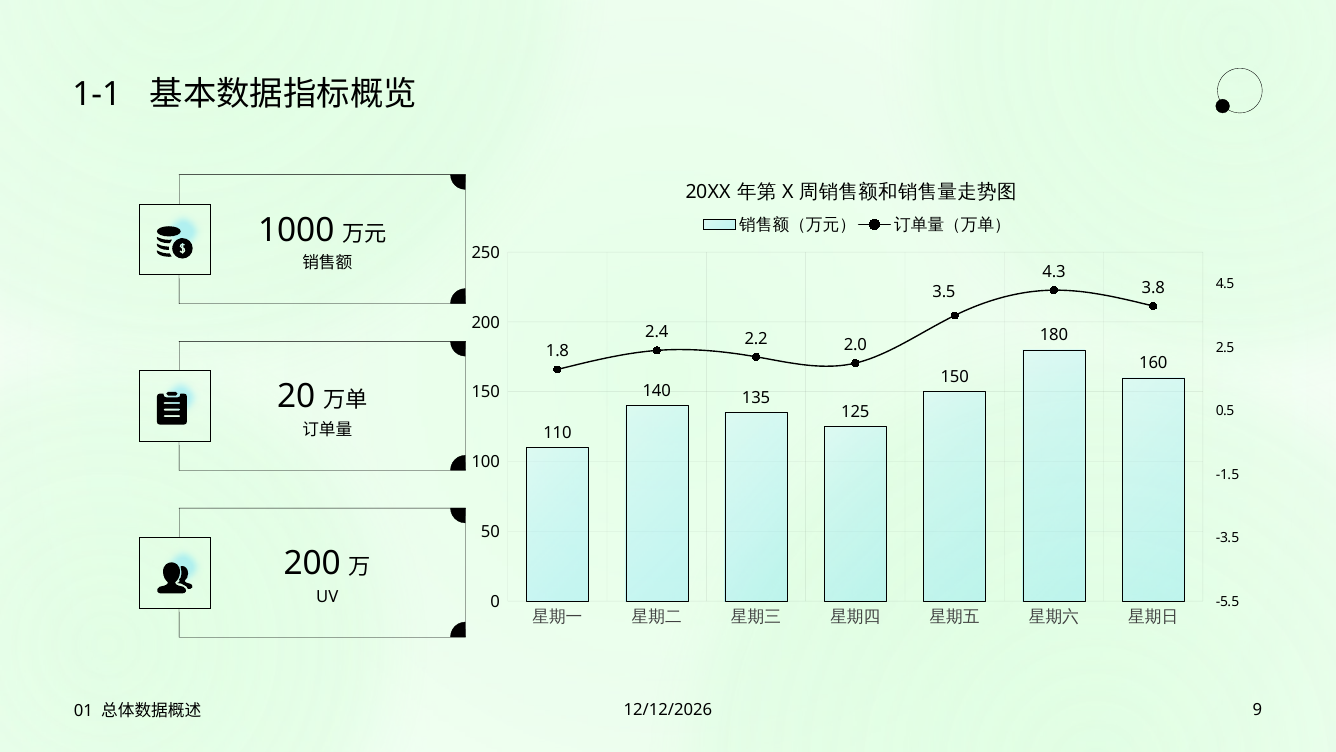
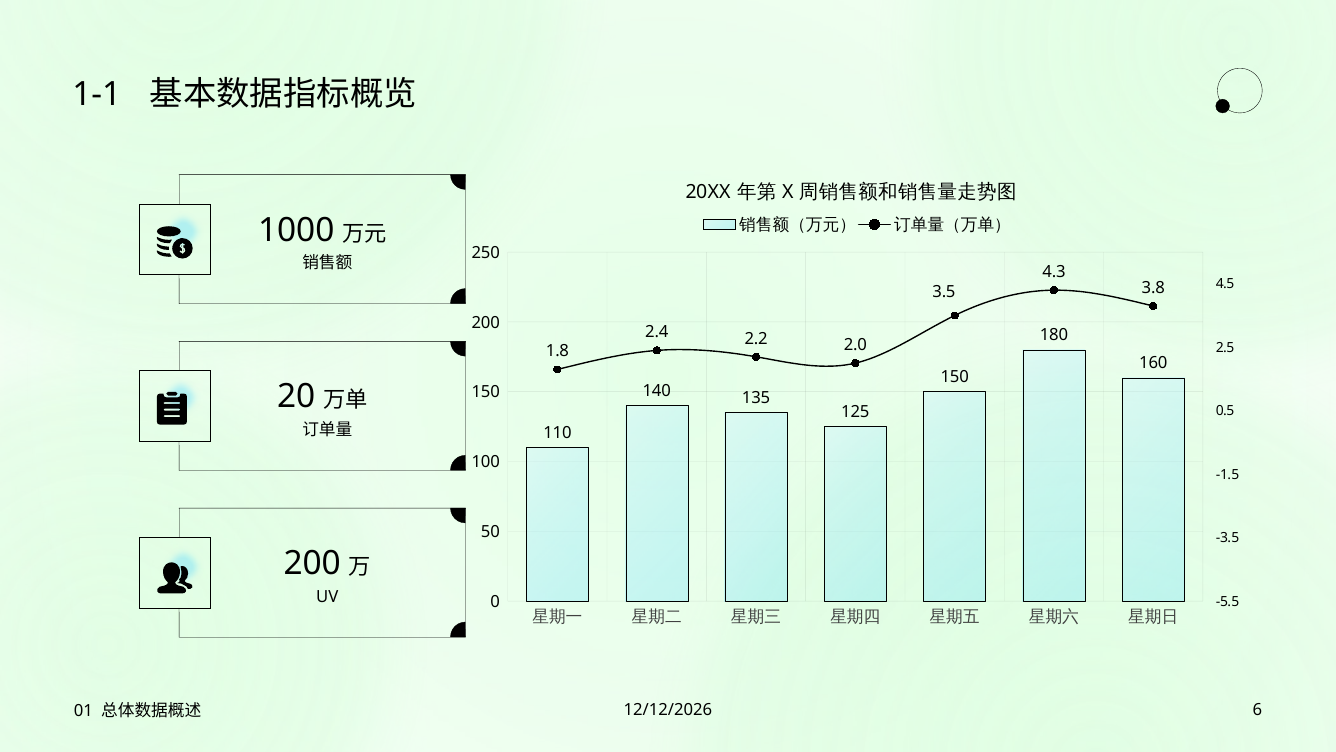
9: 9 -> 6 (1257, 709)
